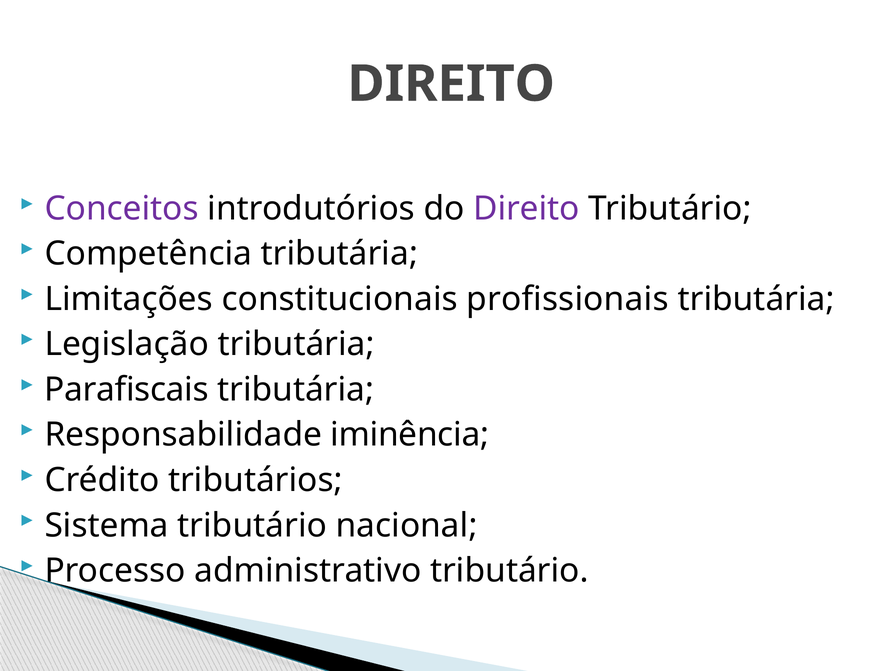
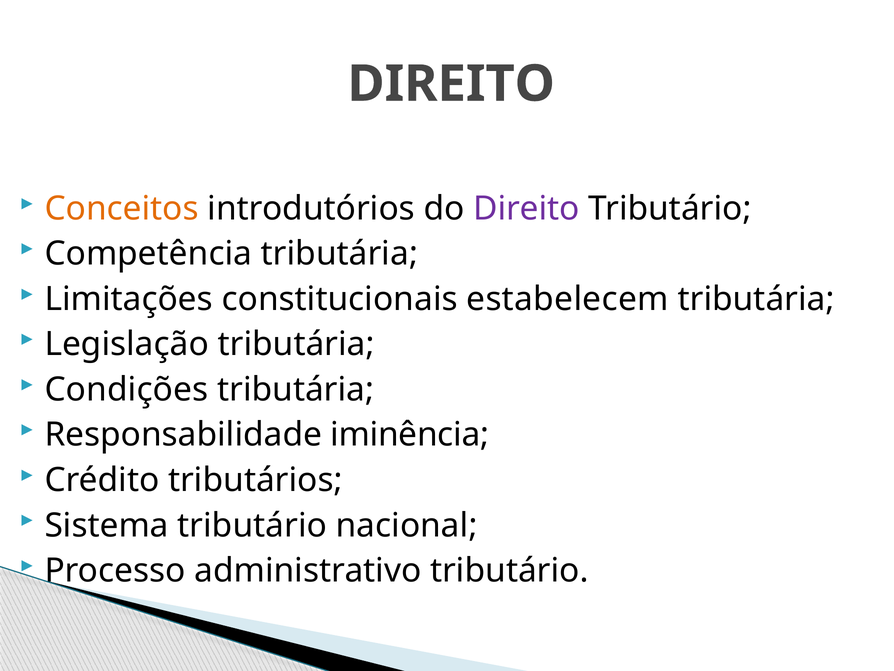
Conceitos colour: purple -> orange (122, 208)
profissionais: profissionais -> estabelecem (567, 299)
Parafiscais: Parafiscais -> Condições (126, 389)
